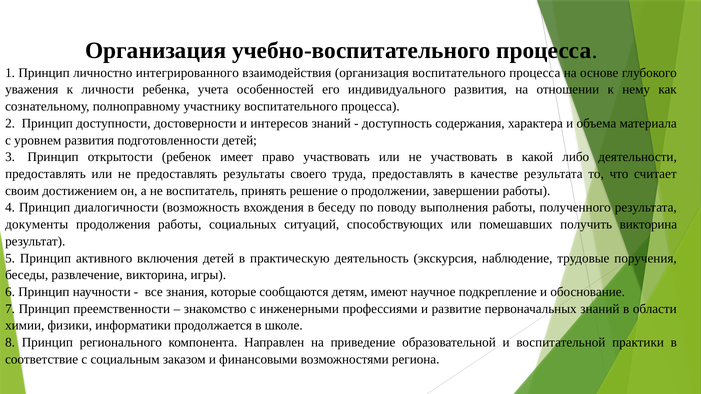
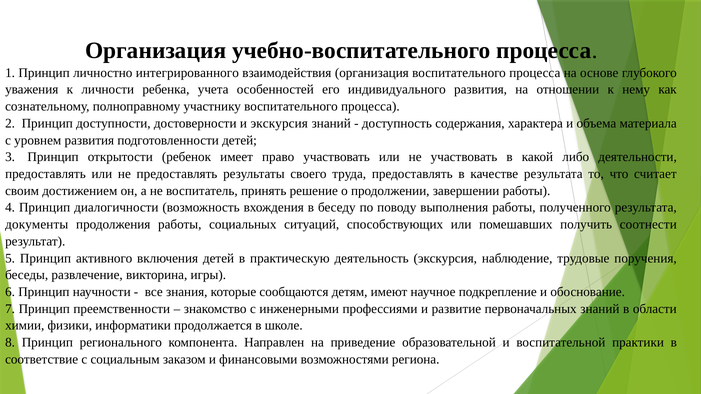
и интересов: интересов -> экскурсия (279, 123)
получить викторина: викторина -> соотнести (648, 225)
